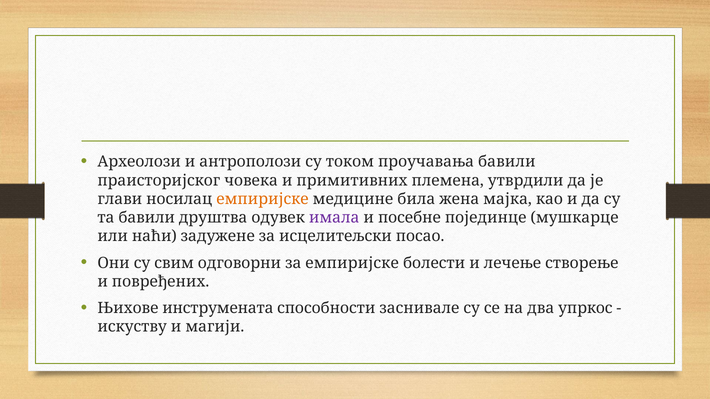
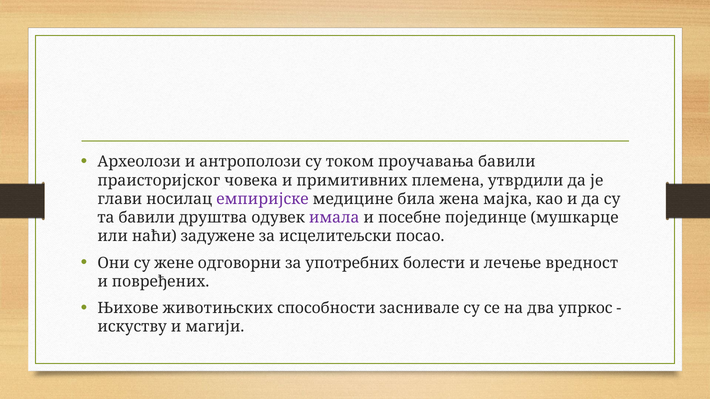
емпиријске colour: orange -> purple (263, 199)
свим: свим -> жене (174, 263)
за емпиријске: емпиријске -> употребних (352, 263)
створење: створење -> вредност (582, 263)
инструмената: инструмената -> животињских (218, 308)
